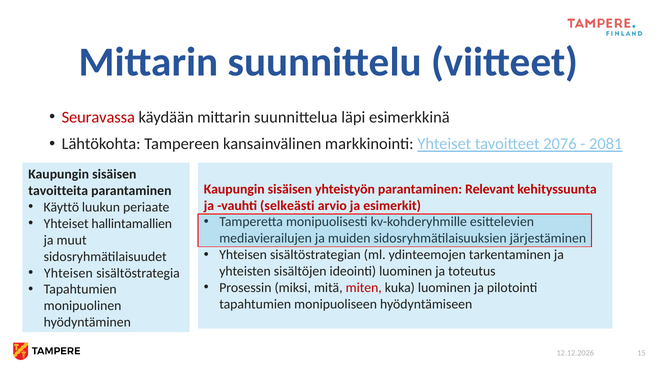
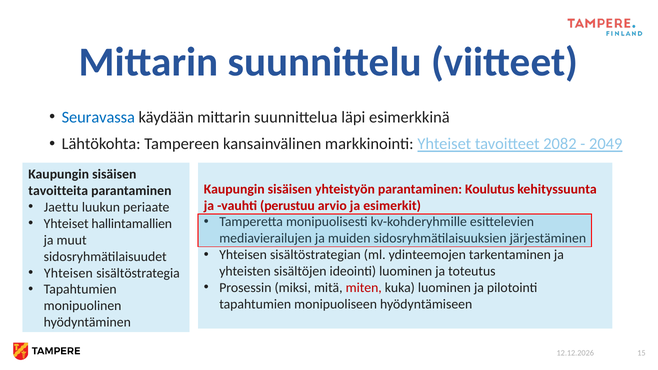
Seuravassa colour: red -> blue (98, 118)
2076: 2076 -> 2082 (560, 144)
2081: 2081 -> 2049 (606, 144)
Relevant: Relevant -> Koulutus (490, 189)
selkeästi: selkeästi -> perustuu (287, 206)
Käyttö: Käyttö -> Jaettu (61, 207)
